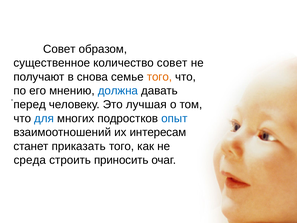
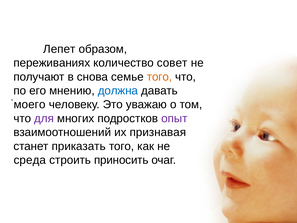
Совет: Совет -> Лепет (59, 49)
существенное: существенное -> переживаниях (52, 63)
перед: перед -> моего (30, 104)
лучшая: лучшая -> уважаю (146, 104)
для colour: blue -> purple (44, 118)
опыт colour: blue -> purple (174, 118)
интересам: интересам -> признавая (158, 132)
